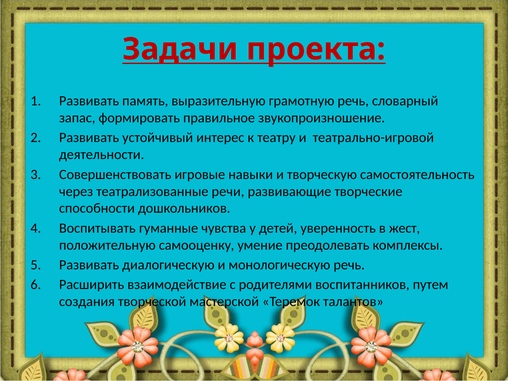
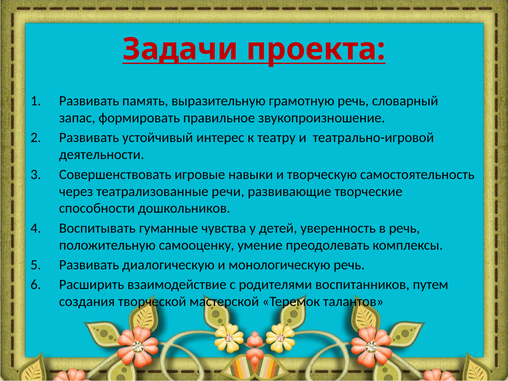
в жест: жест -> речь (404, 228)
